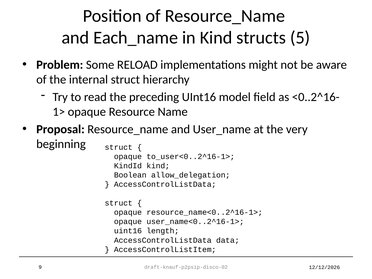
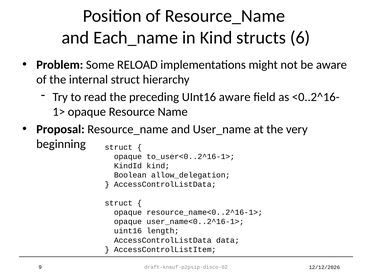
5: 5 -> 6 (300, 38)
UInt16 model: model -> aware (235, 97)
